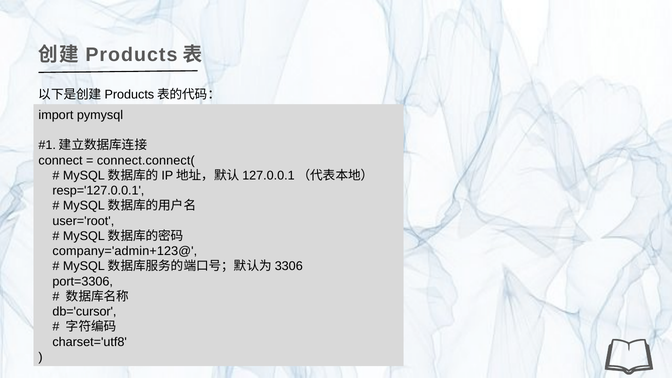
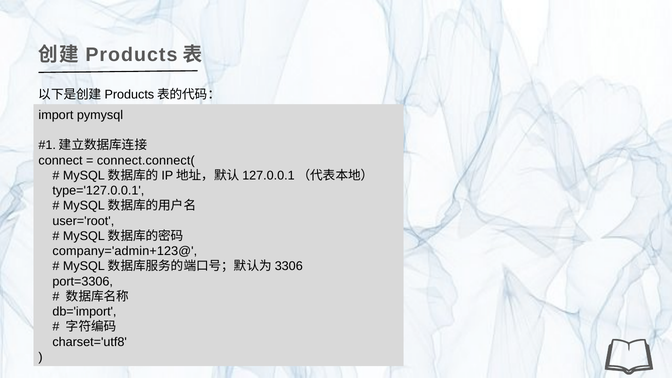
resp='127.0.0.1: resp='127.0.0.1 -> type='127.0.0.1 (98, 191)
db='cursor: db='cursor -> db='import (84, 312)
